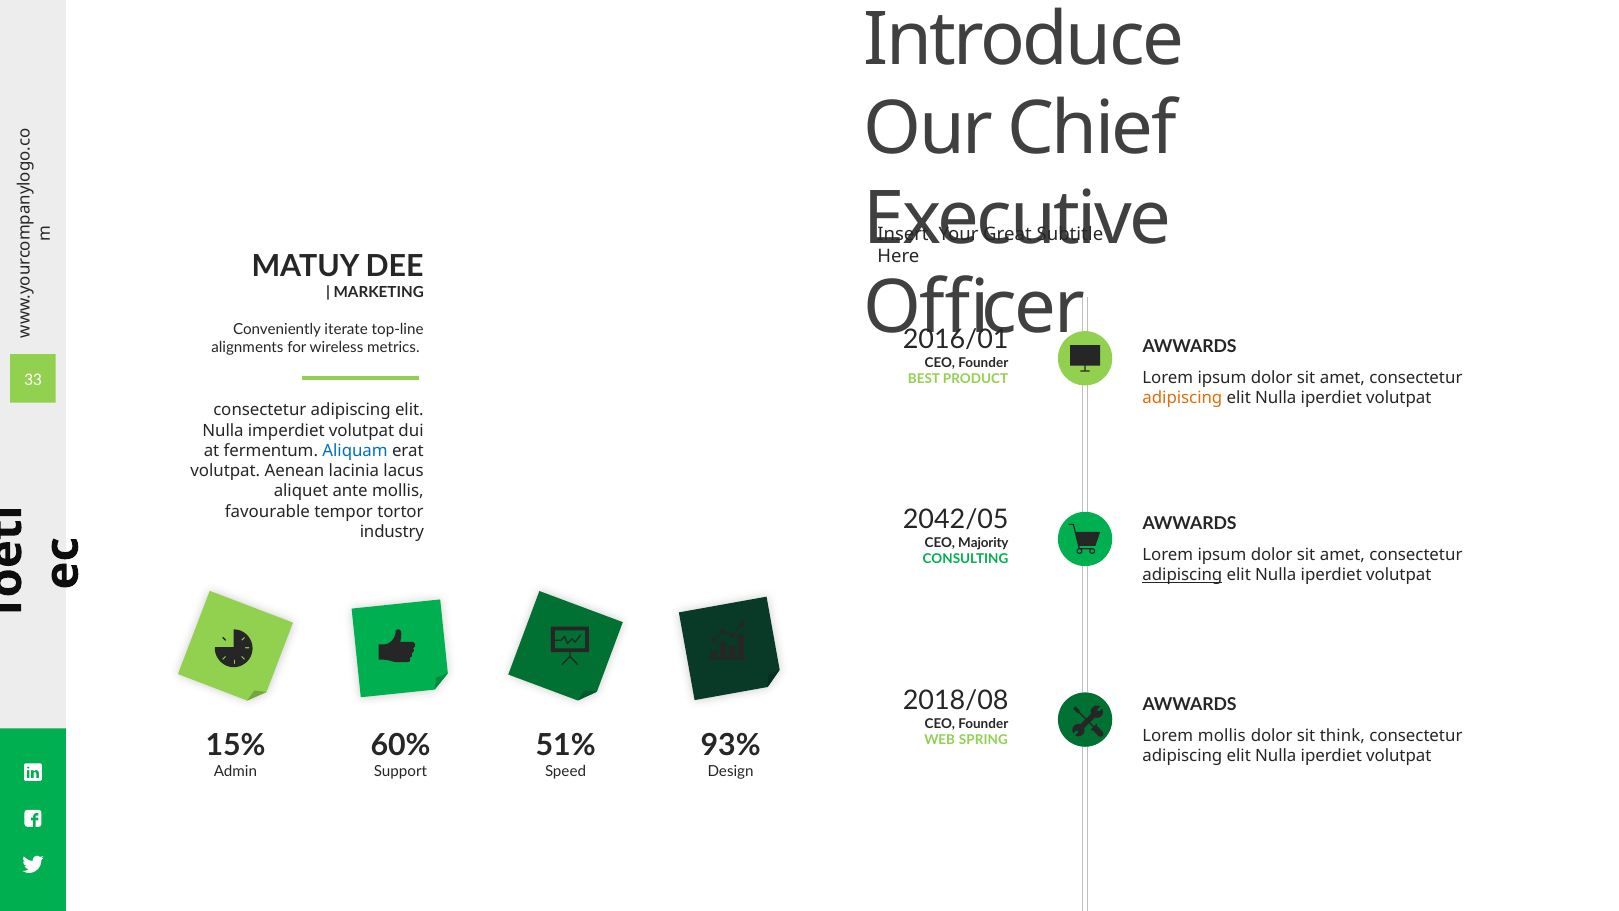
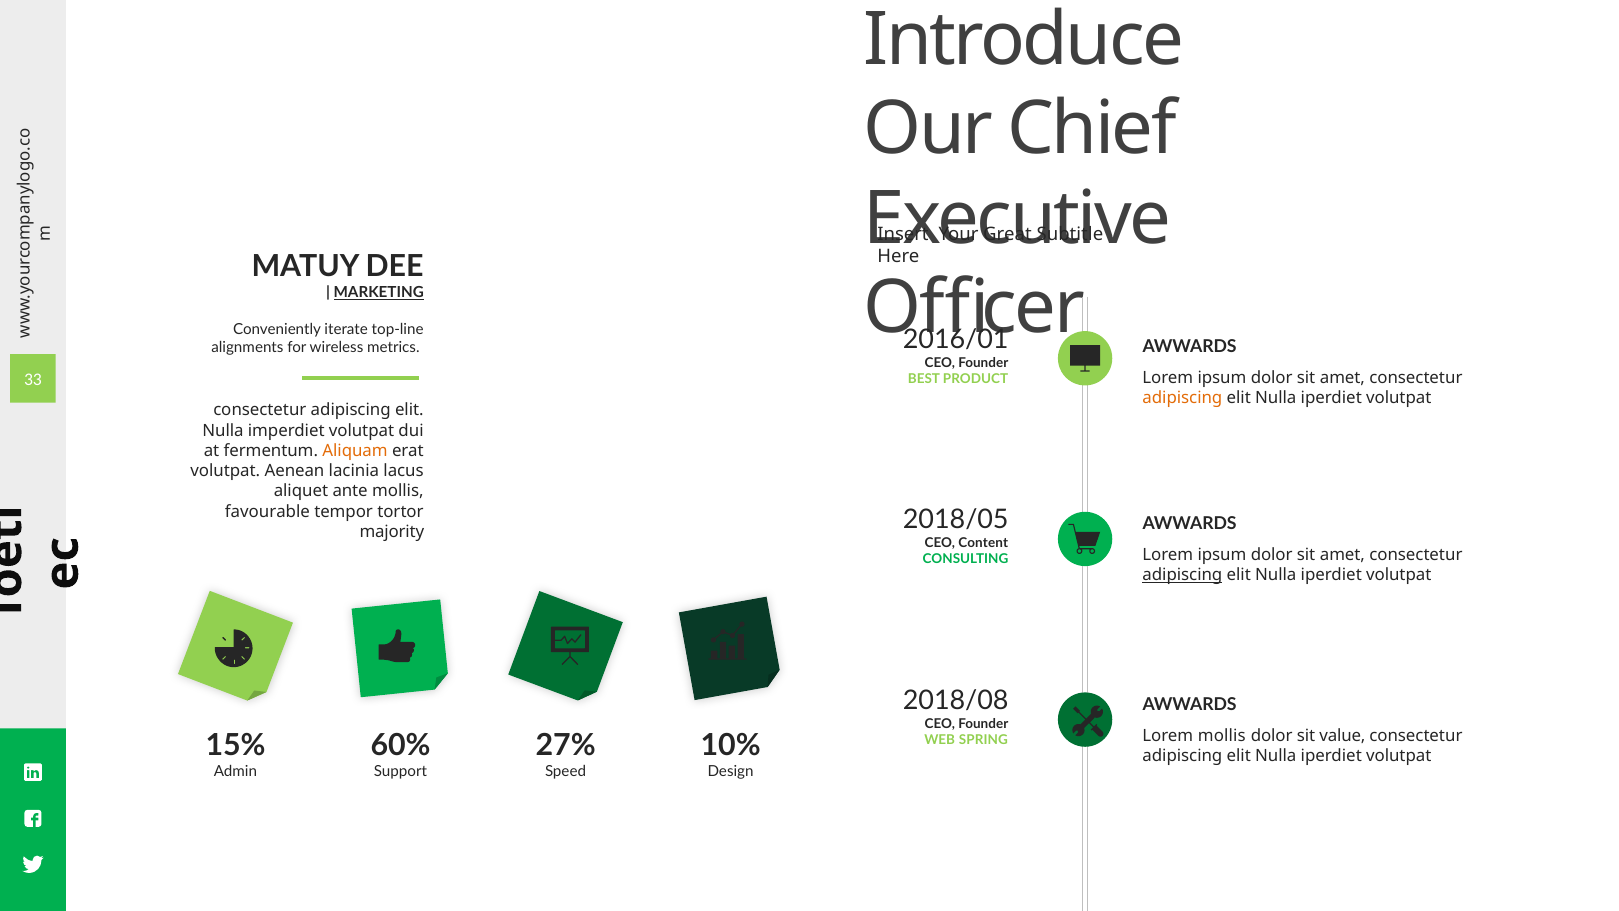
MARKETING underline: none -> present (379, 293)
Aliquam colour: blue -> orange (355, 451)
2042/05: 2042/05 -> 2018/05 (956, 520)
industry: industry -> majority (392, 532)
Majority: Majority -> Content (983, 543)
think: think -> value (1342, 736)
51%: 51% -> 27% (566, 745)
93%: 93% -> 10% (731, 745)
